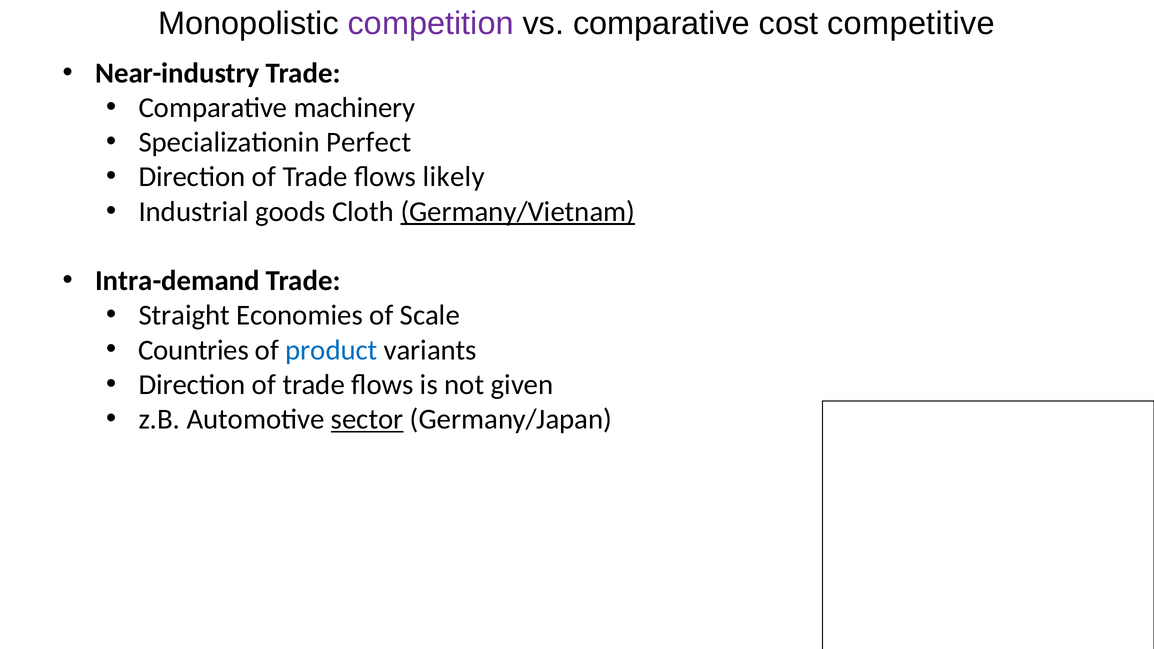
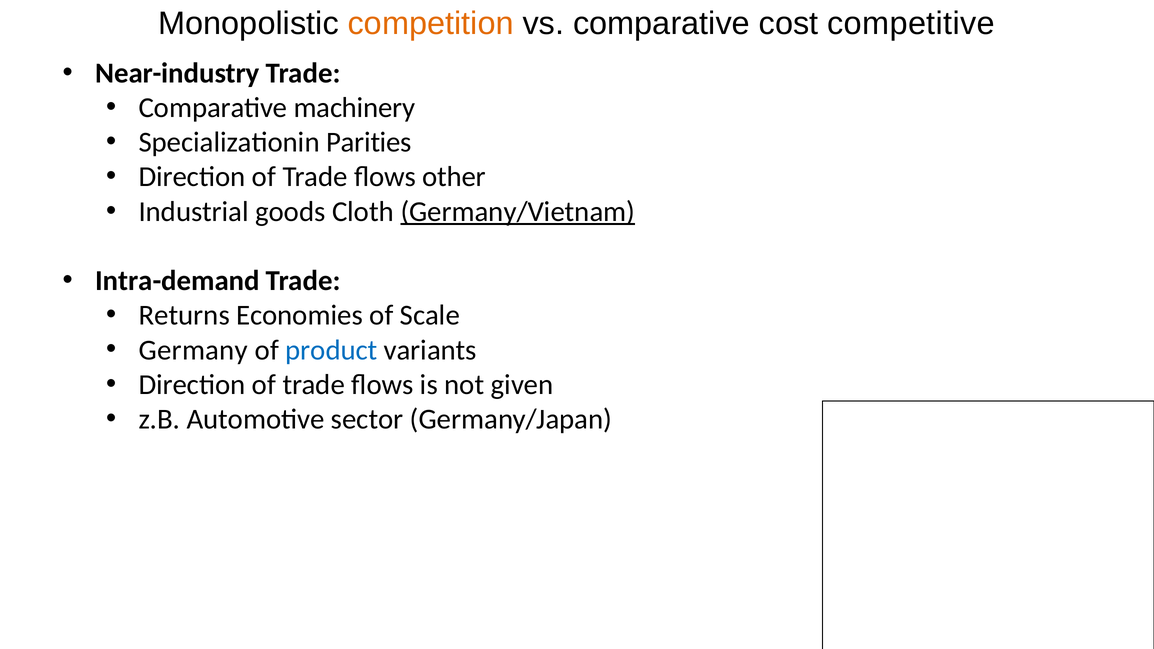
competition colour: purple -> orange (431, 23)
Perfect: Perfect -> Parities (369, 142)
likely: likely -> other (454, 177)
Straight: Straight -> Returns (184, 315)
Countries: Countries -> Germany (193, 350)
sector underline: present -> none (367, 419)
